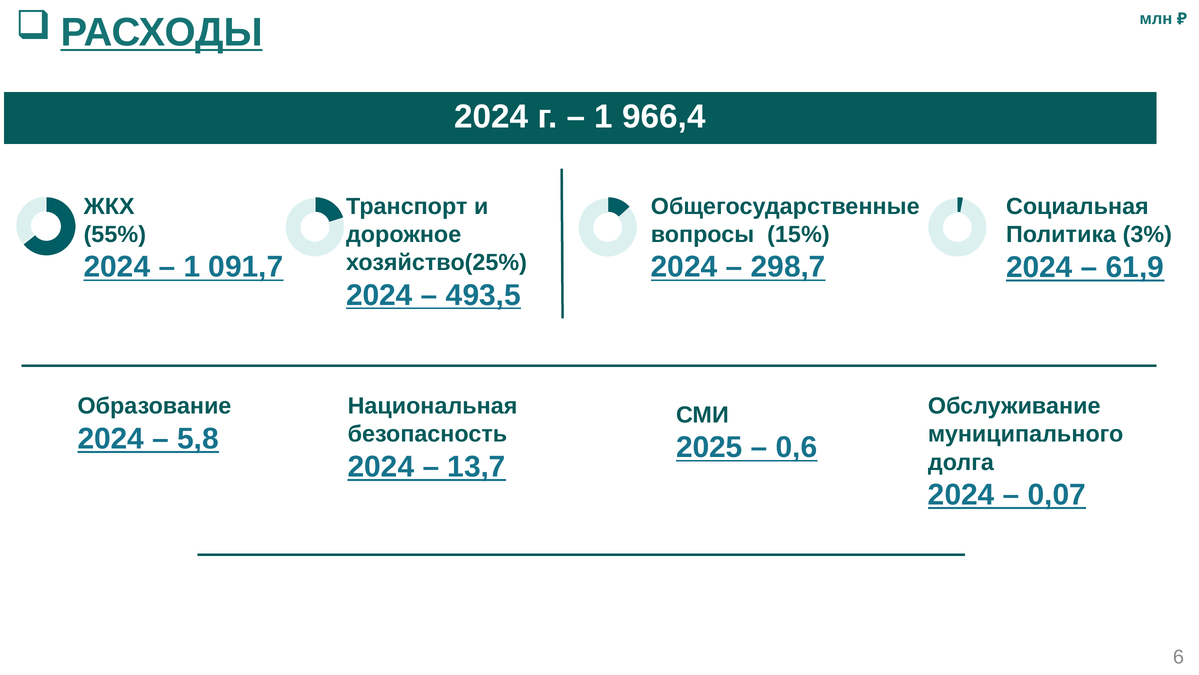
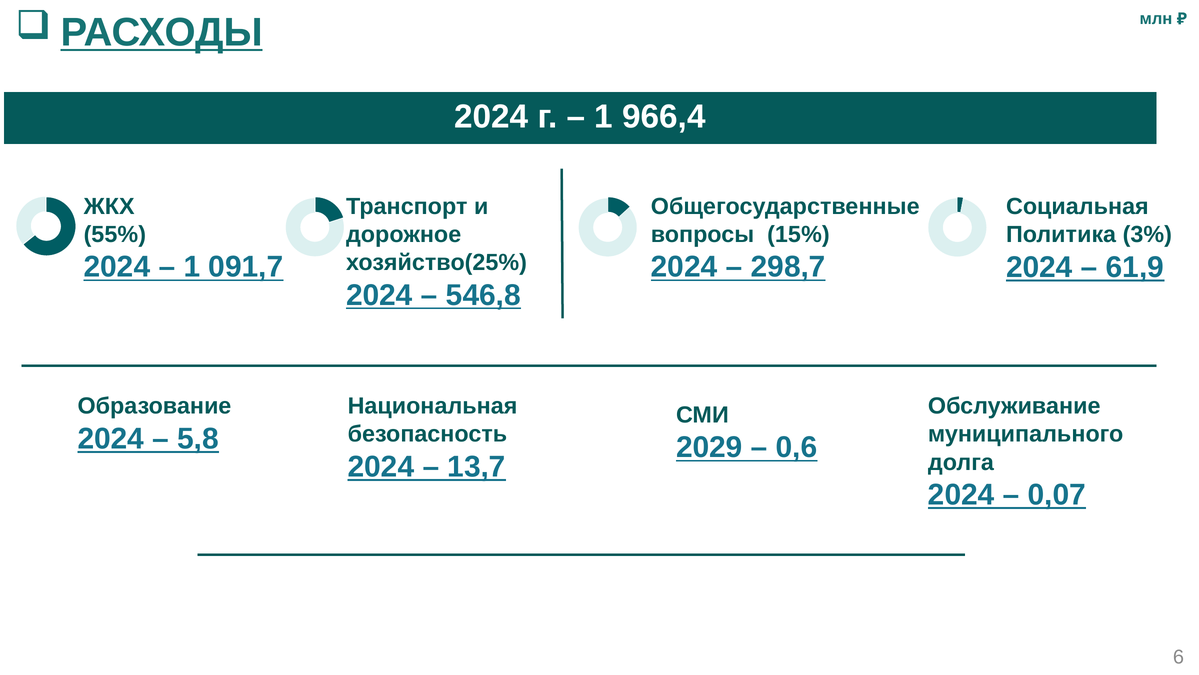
493,5: 493,5 -> 546,8 (483, 295)
2025: 2025 -> 2029 (709, 447)
